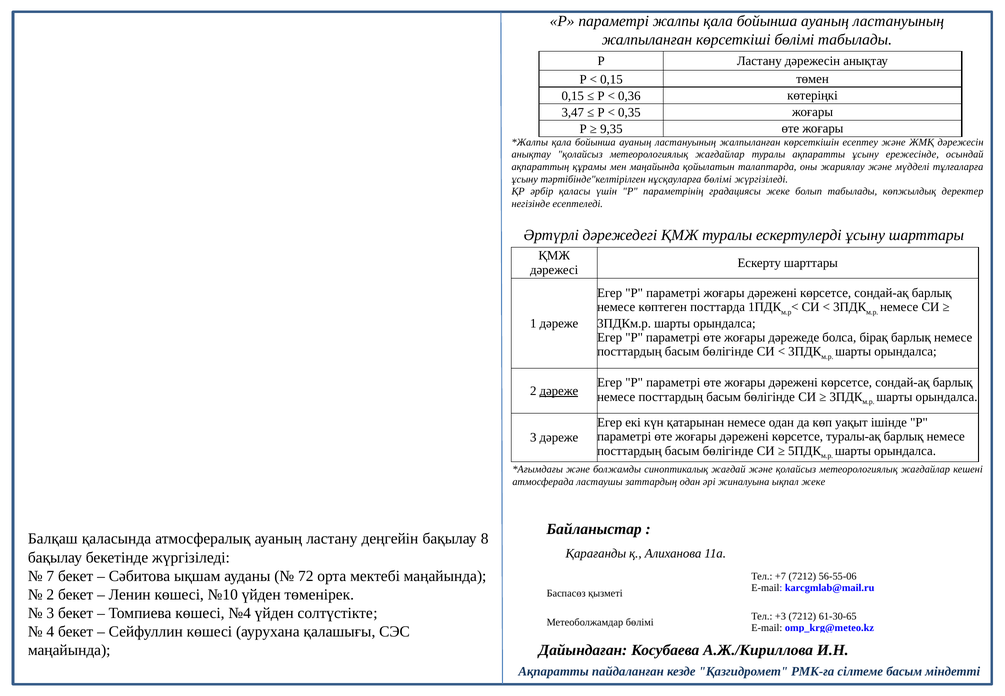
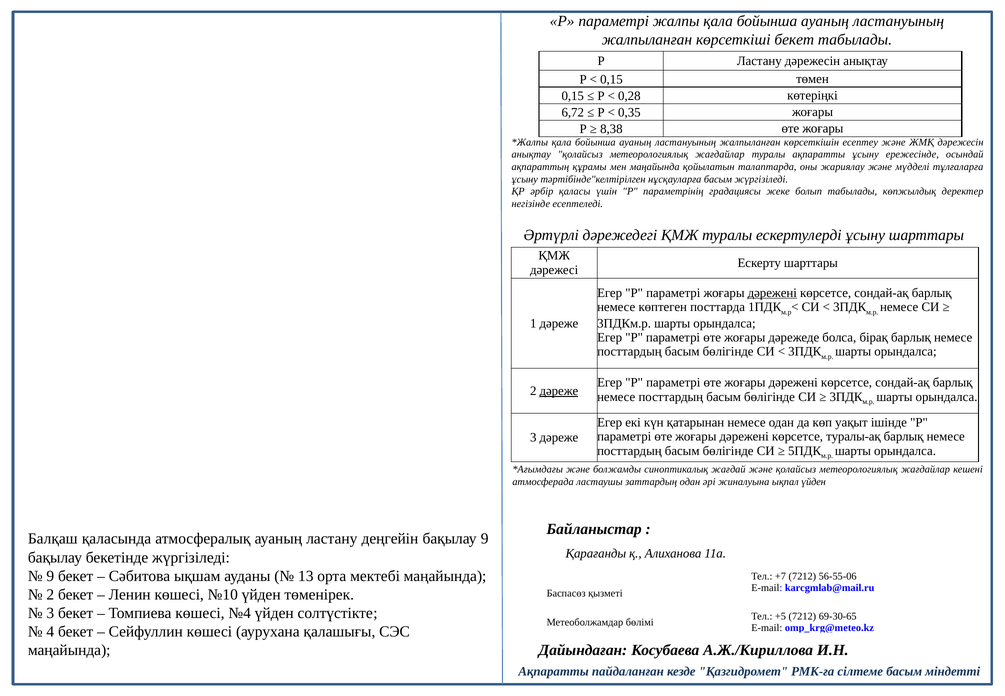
көрсеткіші бөлімі: бөлімі -> бекет (794, 40)
0,36: 0,36 -> 0,28 (629, 96)
3,47: 3,47 -> 6,72 (573, 112)
9,35: 9,35 -> 8,38 (611, 129)
нұсқауларға бөлімі: бөлімі -> басым (718, 179)
дәрежені underline: none -> present (772, 293)
ықпал жеке: жеке -> үйден (813, 481)
бақылау 8: 8 -> 9 (485, 539)
7: 7 -> 9 (50, 576)
72: 72 -> 13 (306, 576)
+3: +3 -> +5 (780, 616)
61-30-65: 61-30-65 -> 69-30-65 (838, 616)
